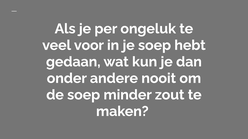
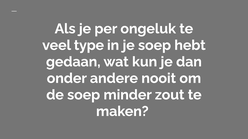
voor: voor -> type (89, 45)
